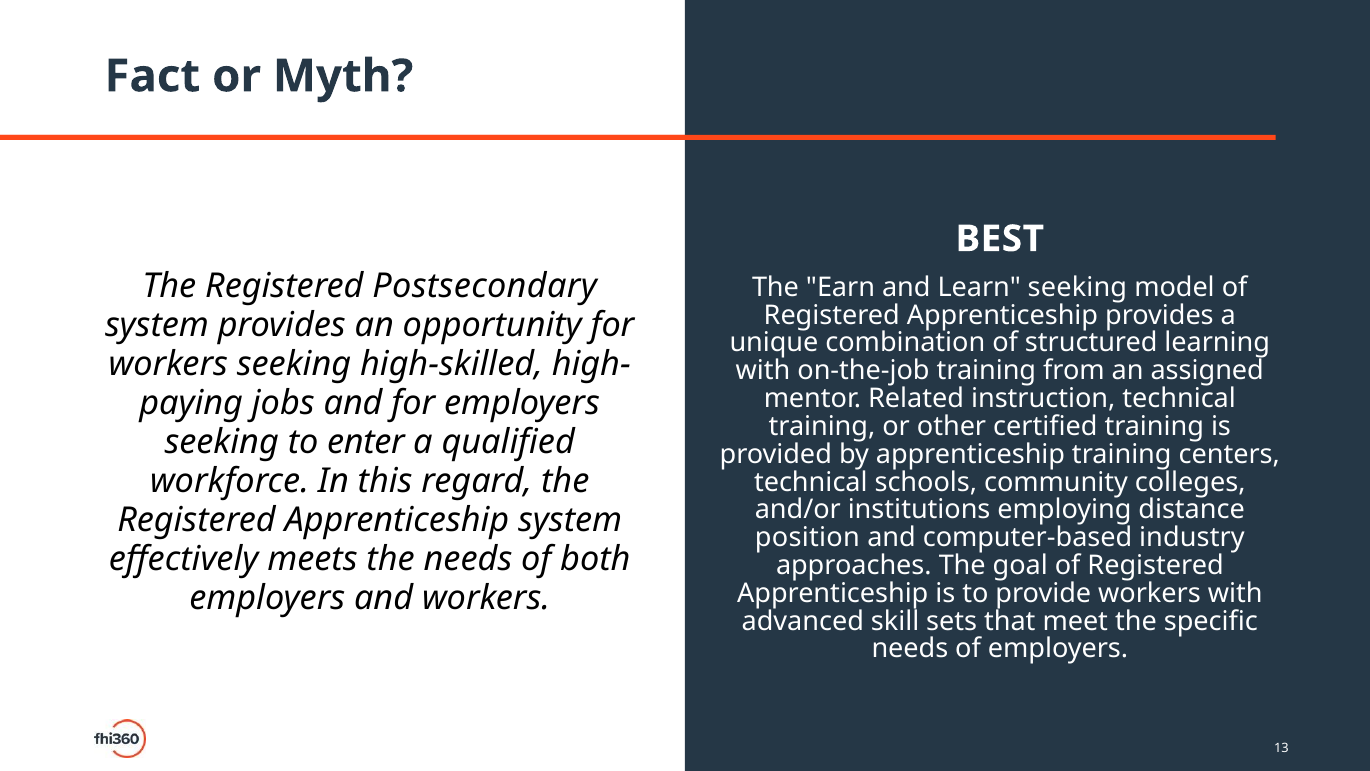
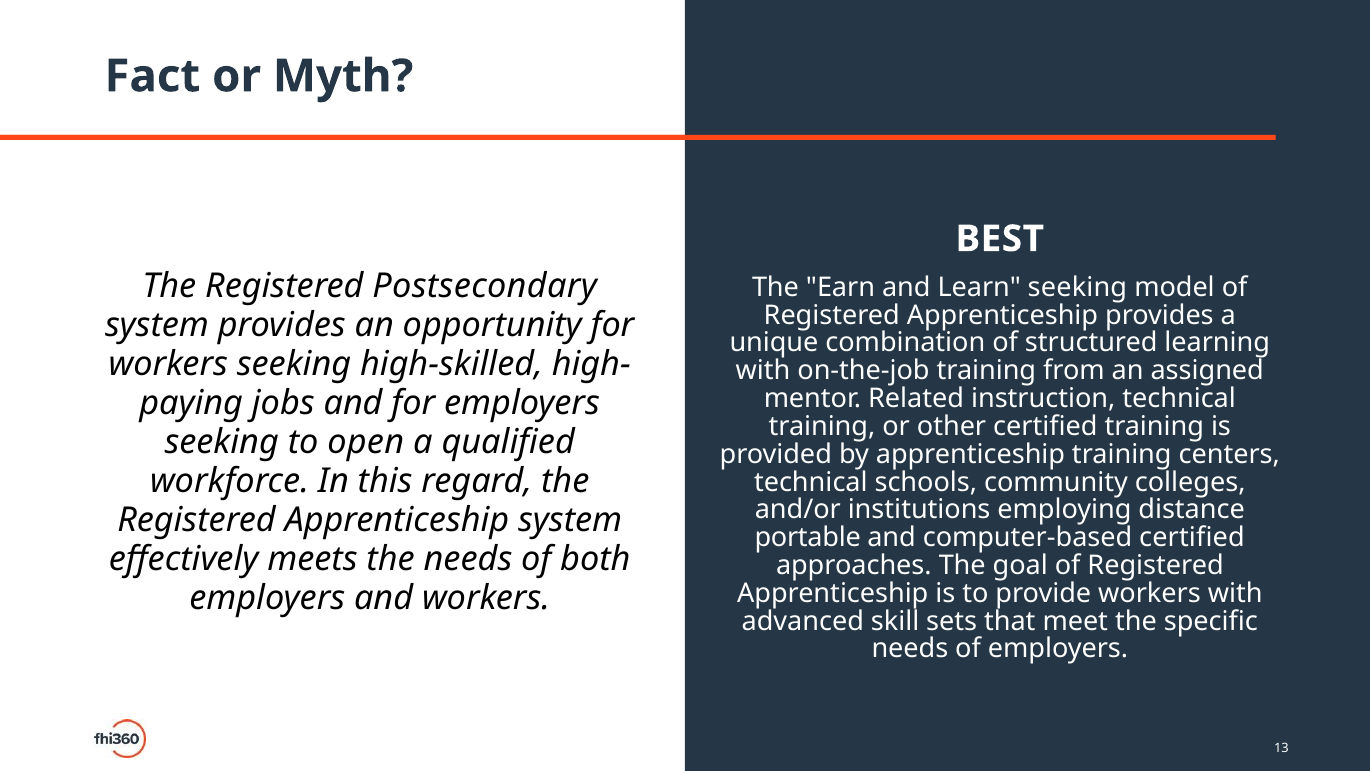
enter: enter -> open (366, 442)
position: position -> portable (808, 537)
computer-based industry: industry -> certified (1192, 537)
